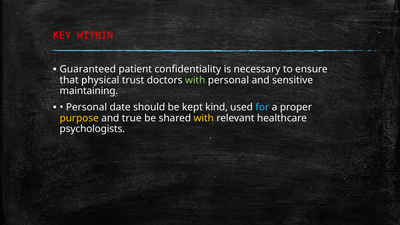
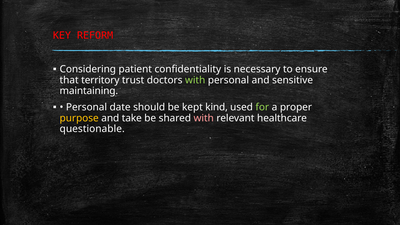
WITHIN: WITHIN -> REFORM (95, 36)
Guaranteed: Guaranteed -> Considering (88, 69)
physical: physical -> territory (100, 80)
for colour: light blue -> light green (262, 107)
true: true -> take (132, 118)
with colour: yellow -> pink (204, 118)
psychologists: psychologists -> questionable (92, 129)
